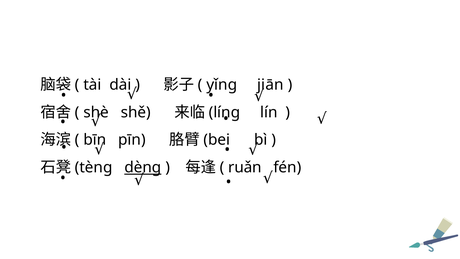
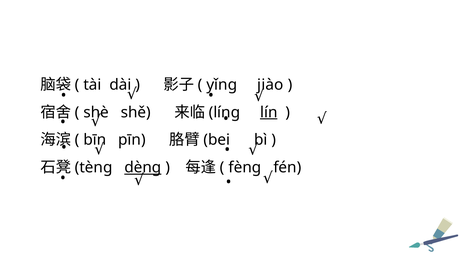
jiān: jiān -> jiào (270, 85)
lín underline: none -> present (269, 112)
ruǎn: ruǎn -> fèng (245, 167)
